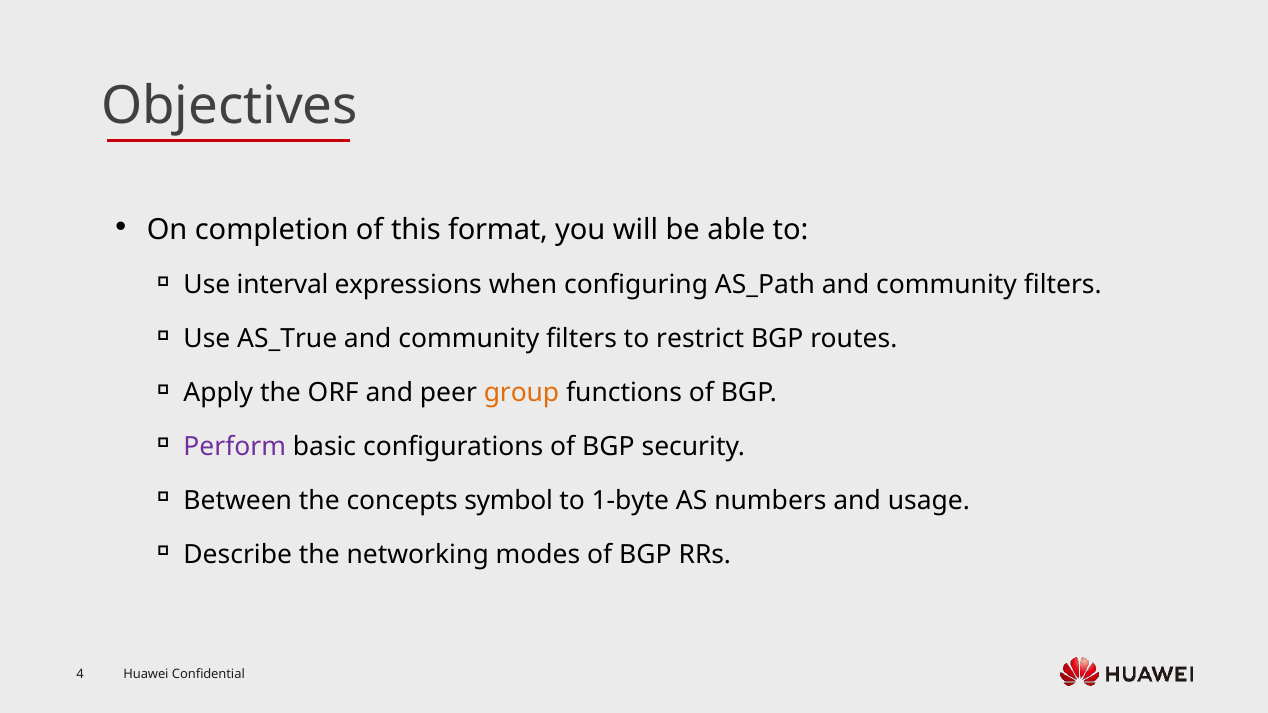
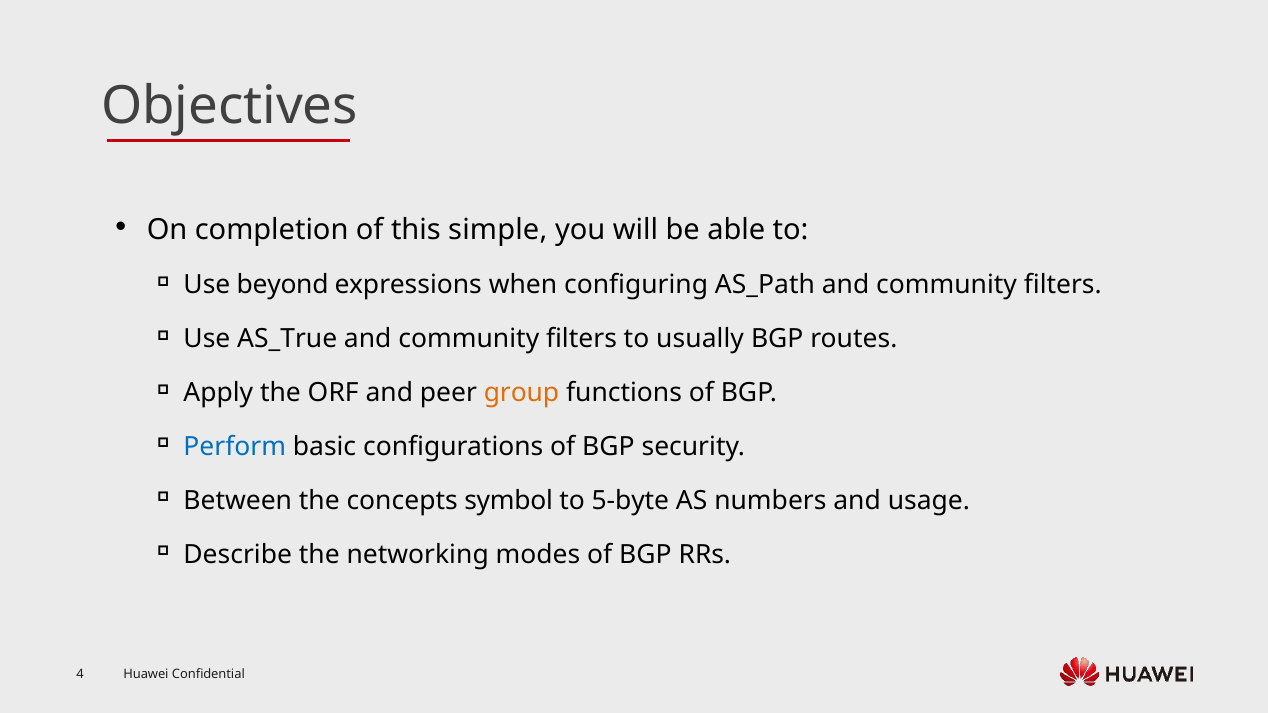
format: format -> simple (498, 230)
interval: interval -> beyond (283, 285)
restrict: restrict -> usually (700, 339)
Perform colour: purple -> blue (235, 447)
1-byte: 1-byte -> 5-byte (630, 501)
